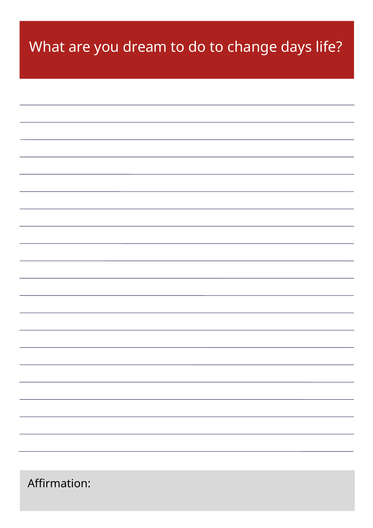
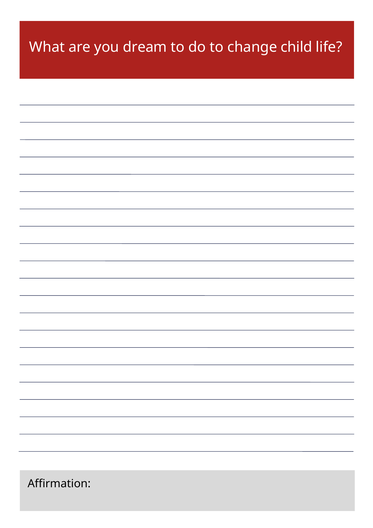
days: days -> child (296, 47)
